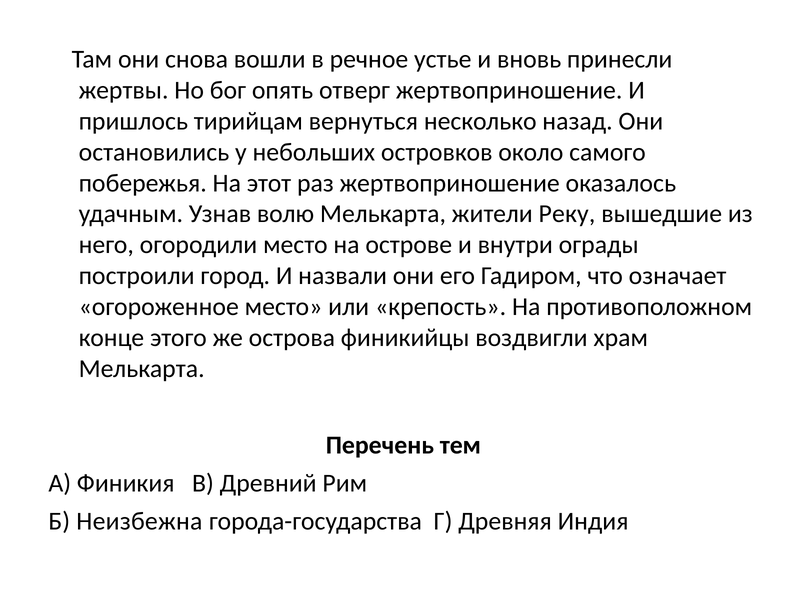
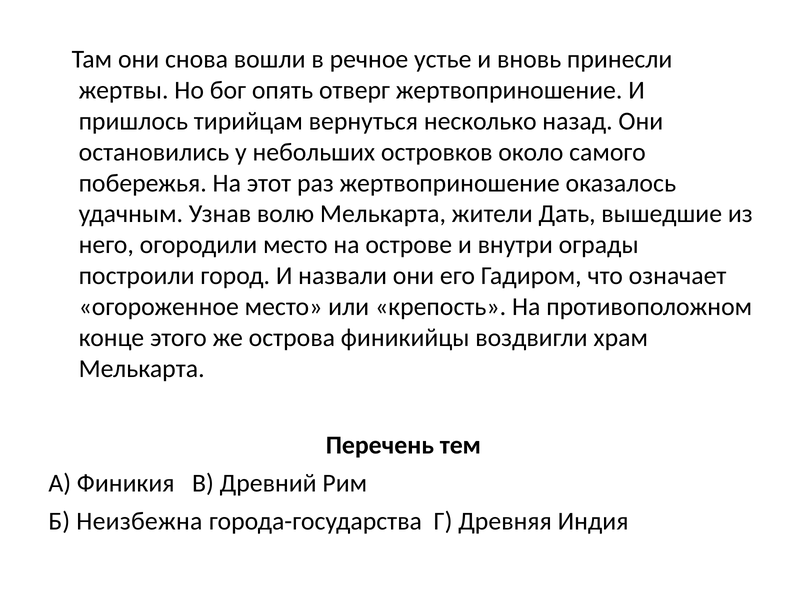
Реку: Реку -> Дать (567, 214)
